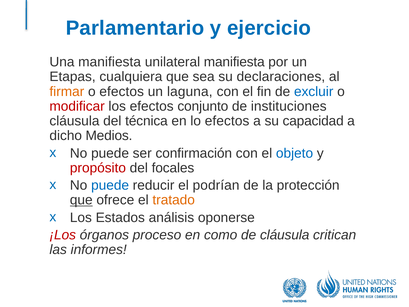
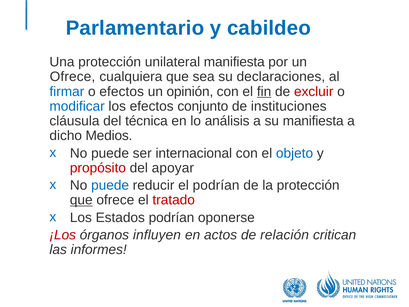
ejercicio: ejercicio -> cabildeo (269, 28)
Una manifiesta: manifiesta -> protección (110, 62)
Etapas: Etapas -> Ofrece (72, 77)
firmar colour: orange -> blue (67, 91)
laguna: laguna -> opinión (190, 91)
fin underline: none -> present (264, 91)
excluir colour: blue -> red (314, 91)
modificar colour: red -> blue (77, 106)
lo efectos: efectos -> análisis (227, 121)
su capacidad: capacidad -> manifiesta (313, 121)
confirmación: confirmación -> internacional (194, 153)
focales: focales -> apoyar (173, 168)
tratado colour: orange -> red (174, 200)
Estados análisis: análisis -> podrían (171, 217)
proceso: proceso -> influyen (157, 235)
como: como -> actos (221, 235)
de cláusula: cláusula -> relación (285, 235)
